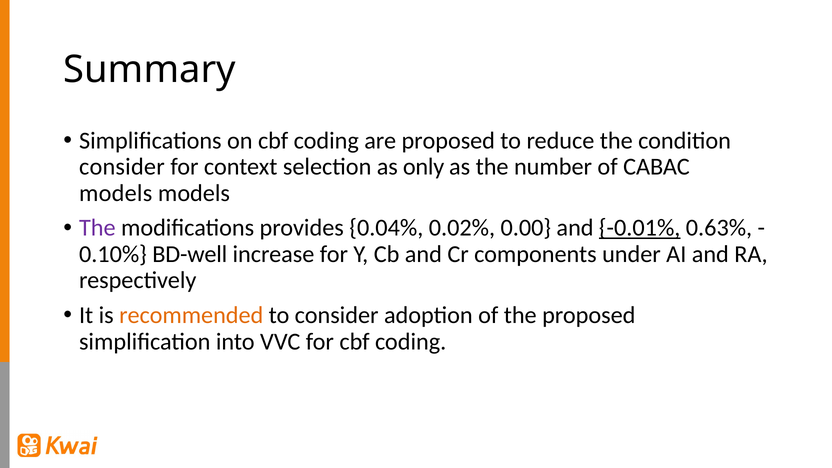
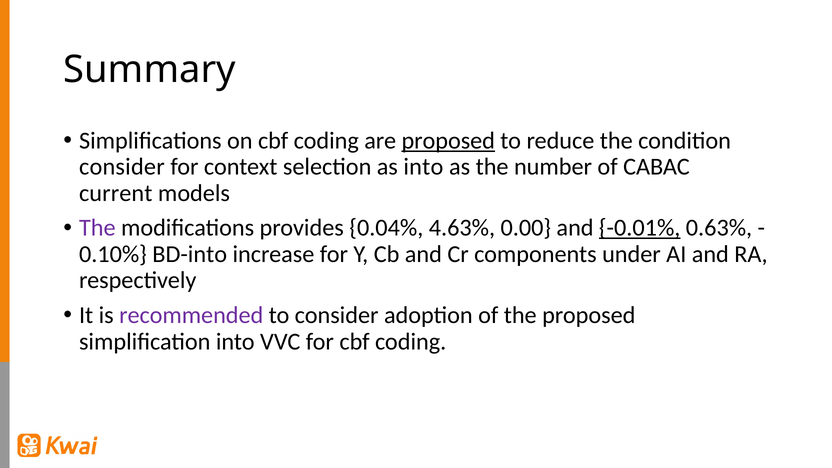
proposed underline: none -> present (448, 141)
as only: only -> into (423, 167)
models: models -> current (116, 193)
0.02%: 0.02% -> 4.63% (462, 228)
BD-well: BD-well -> BD-into (190, 254)
recommended colour: orange -> purple (191, 315)
